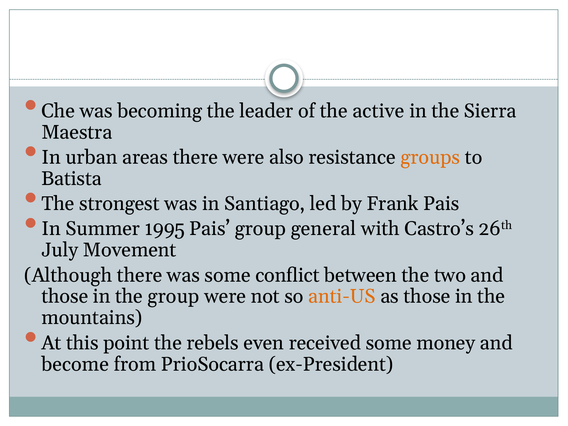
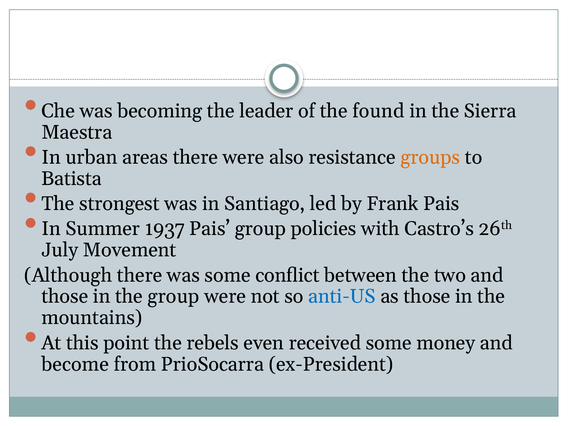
active: active -> found (378, 111)
1995: 1995 -> 1937 (165, 229)
general: general -> policies (324, 229)
anti-US colour: orange -> blue (342, 296)
